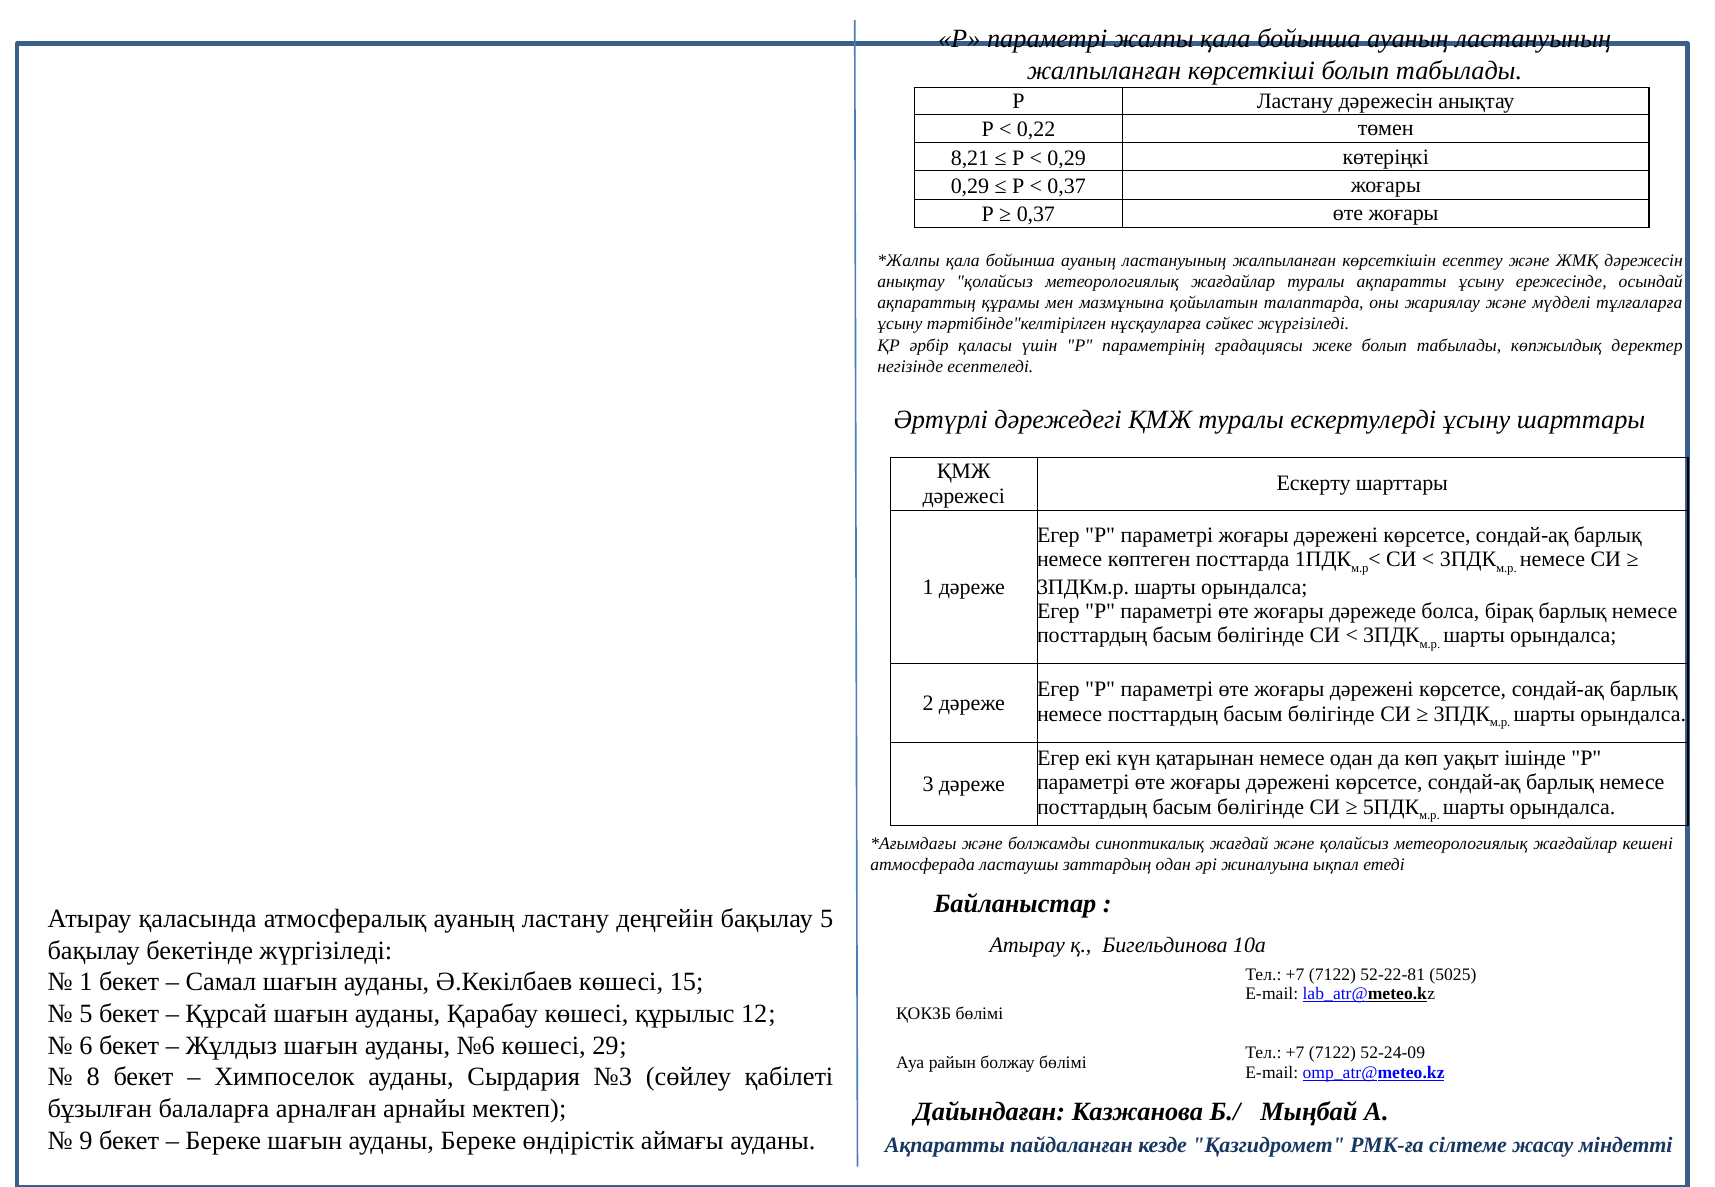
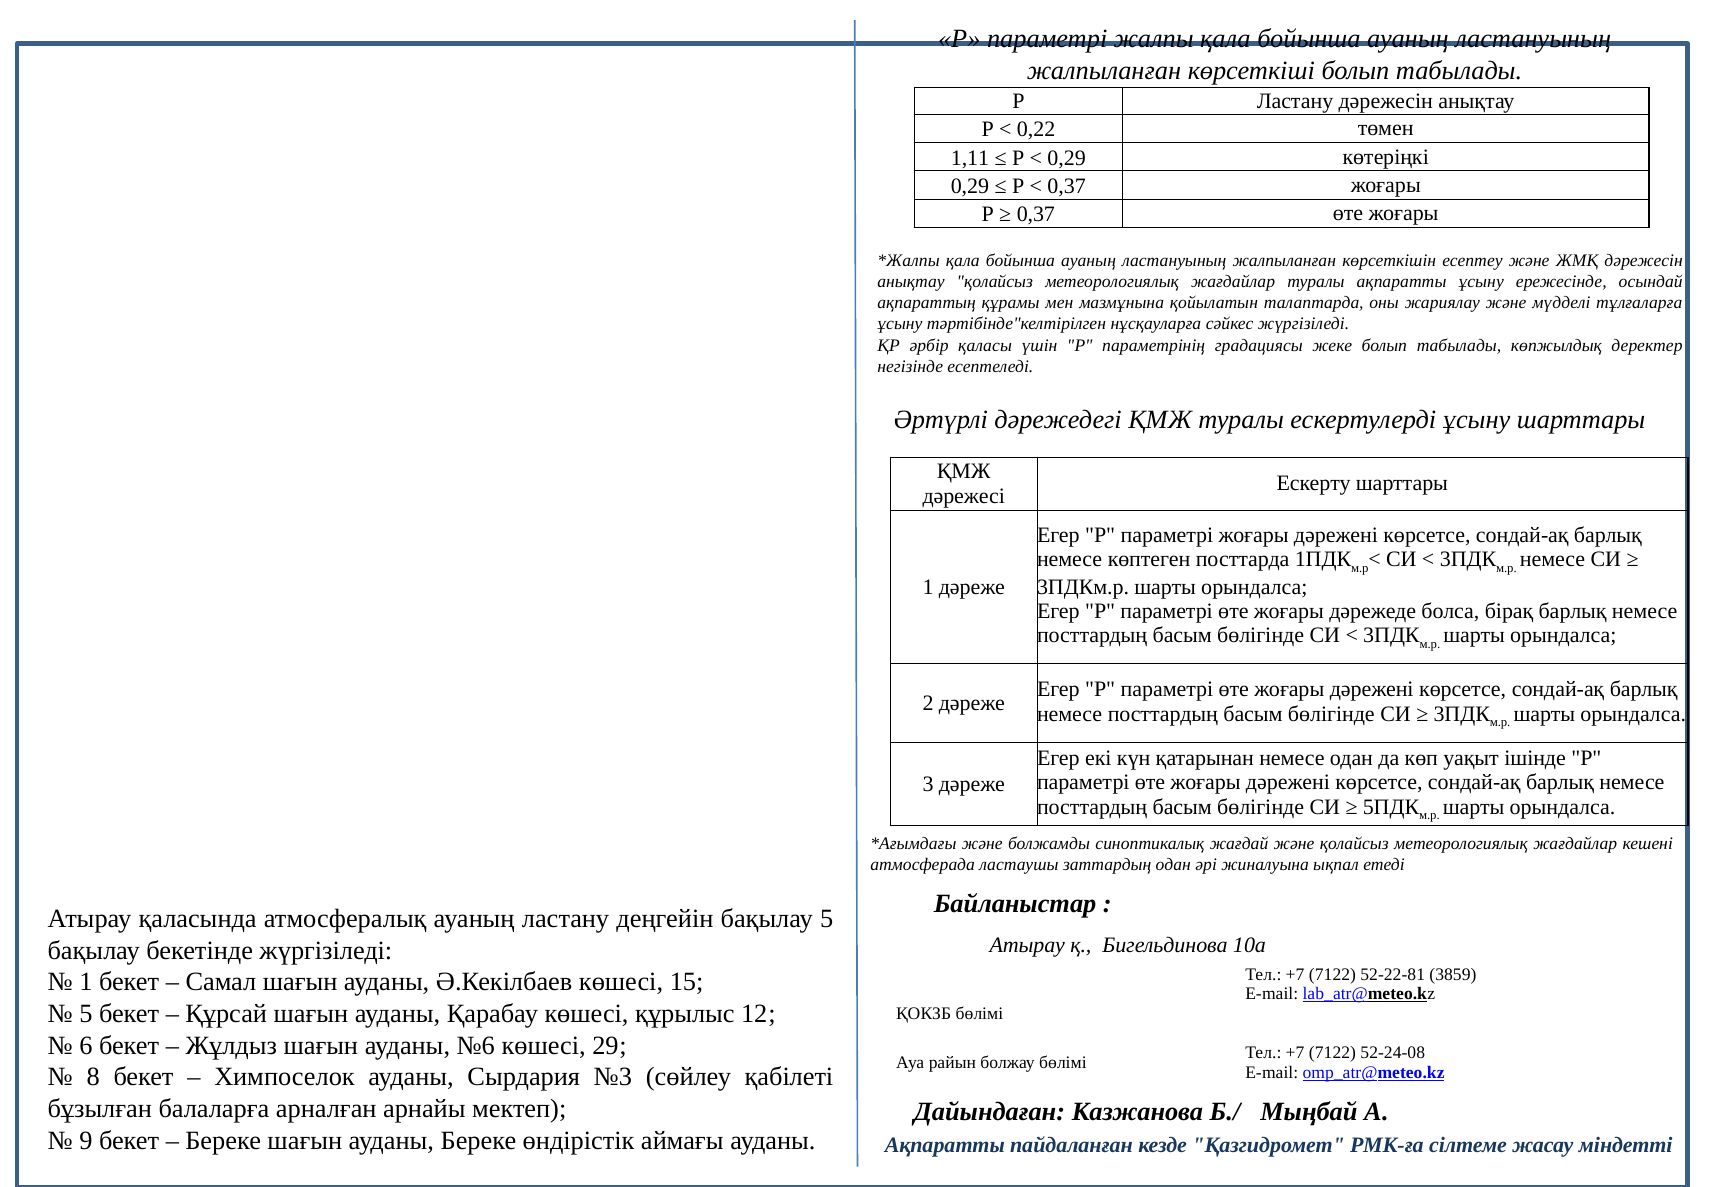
8,21: 8,21 -> 1,11 (970, 158)
5025: 5025 -> 3859 (1453, 975)
52-24-09: 52-24-09 -> 52-24-08 (1393, 1053)
